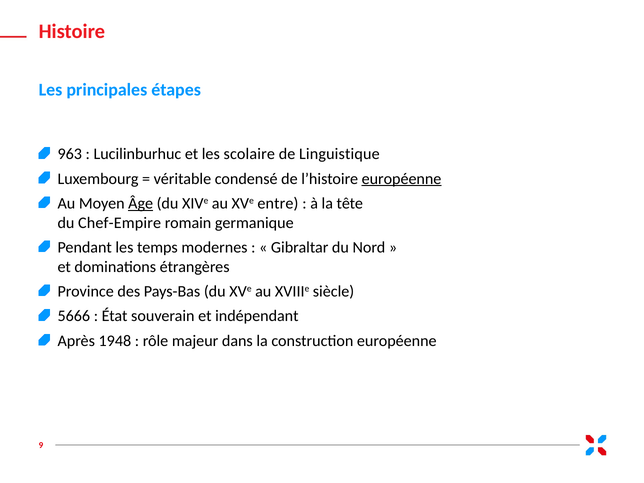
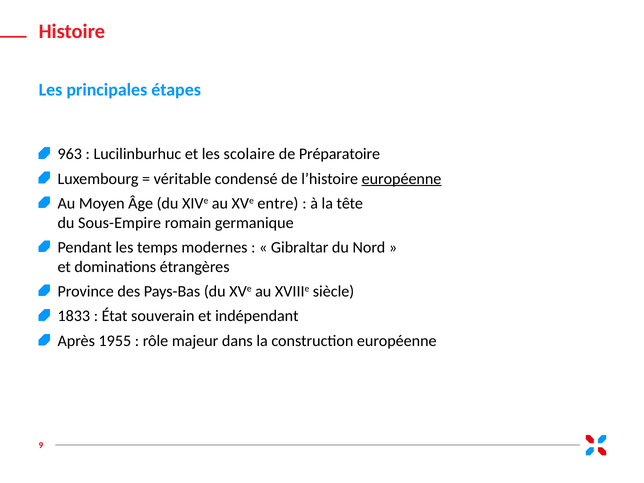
Linguistique: Linguistique -> Préparatoire (339, 154)
Âge underline: present -> none (141, 203)
Chef-Empire: Chef-Empire -> Sous-Empire (120, 223)
5666: 5666 -> 1833 (74, 316)
1948: 1948 -> 1955 (115, 341)
